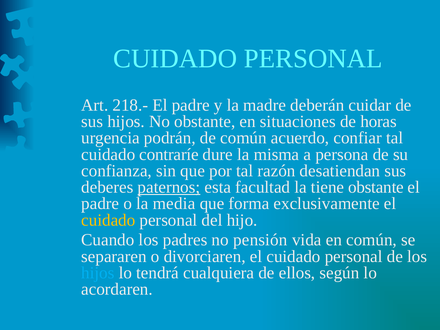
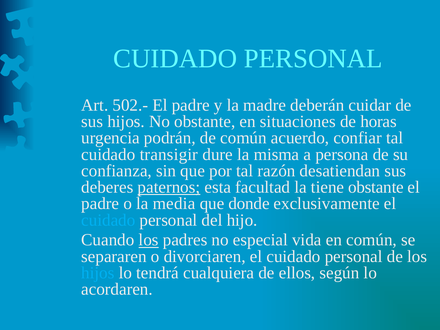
218.-: 218.- -> 502.- (130, 105)
contraríe: contraríe -> transigir (169, 154)
forma: forma -> donde (249, 204)
cuidado colour: yellow -> light blue (108, 220)
los underline: none -> present (149, 240)
pensión: pensión -> especial (260, 240)
